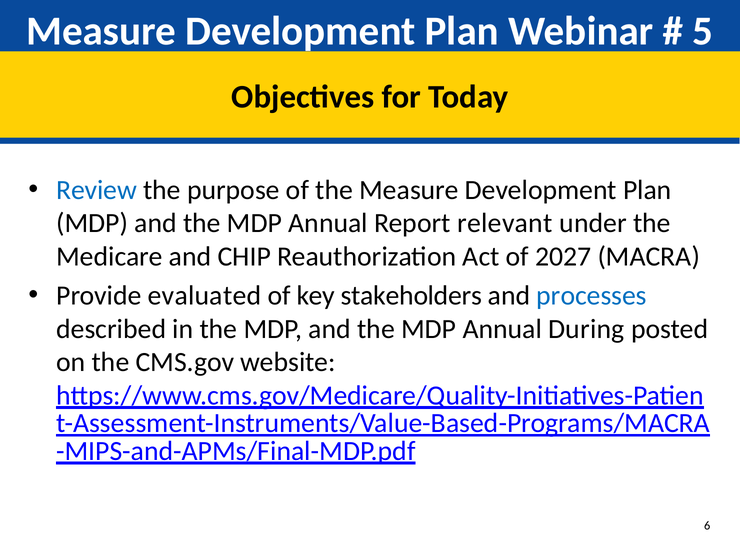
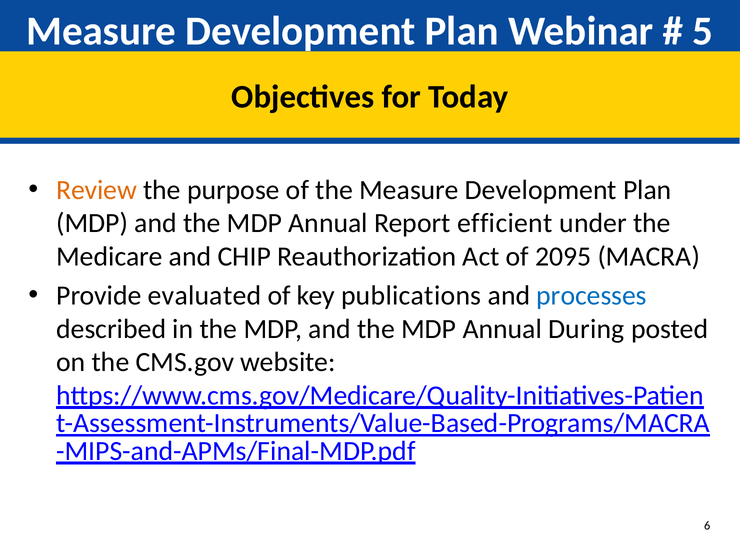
Review colour: blue -> orange (97, 190)
relevant: relevant -> efficient (505, 223)
2027: 2027 -> 2095 (563, 257)
stakeholders: stakeholders -> publications (411, 296)
